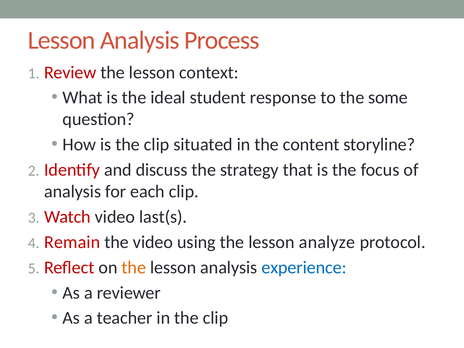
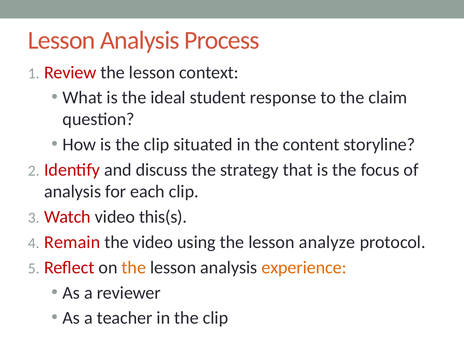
some: some -> claim (388, 98)
last(s: last(s -> this(s (163, 217)
experience colour: blue -> orange (304, 267)
